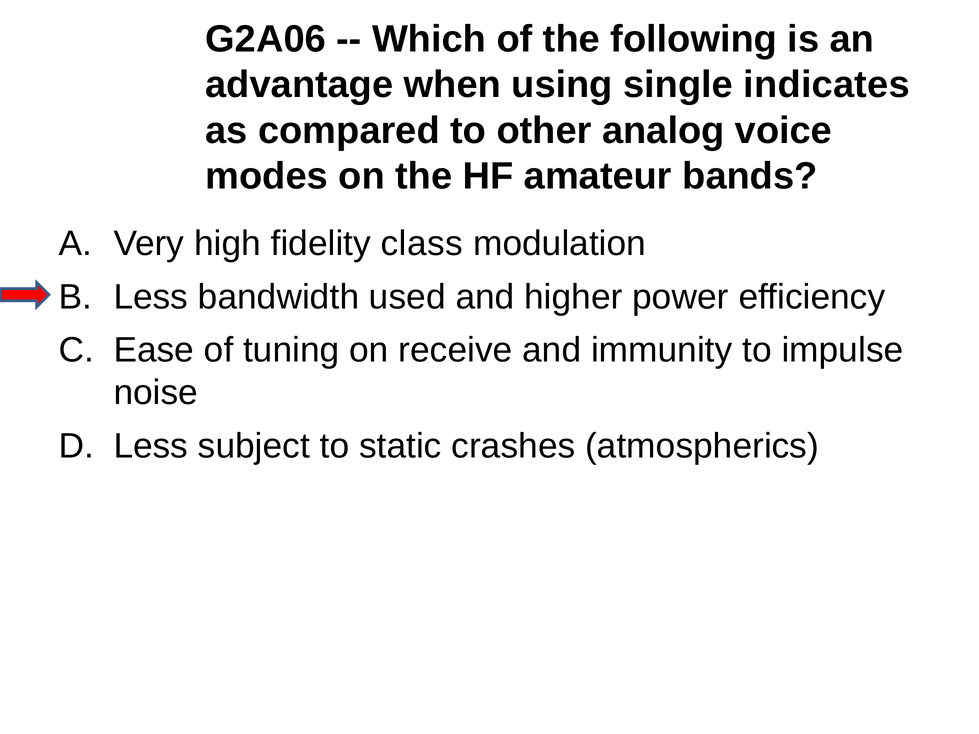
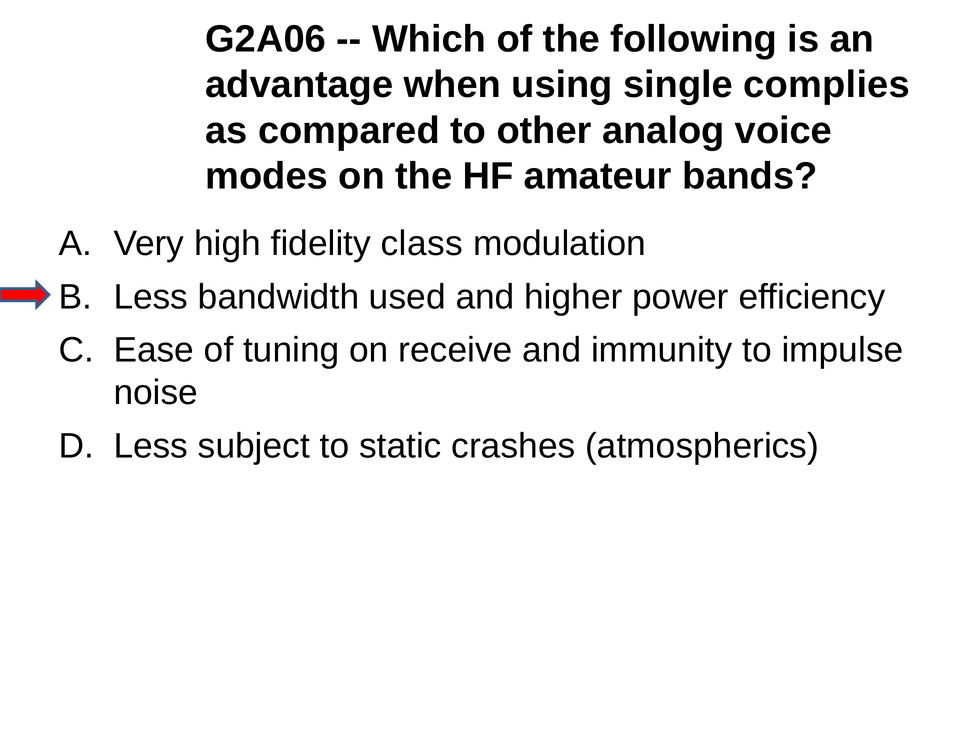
indicates: indicates -> complies (827, 85)
